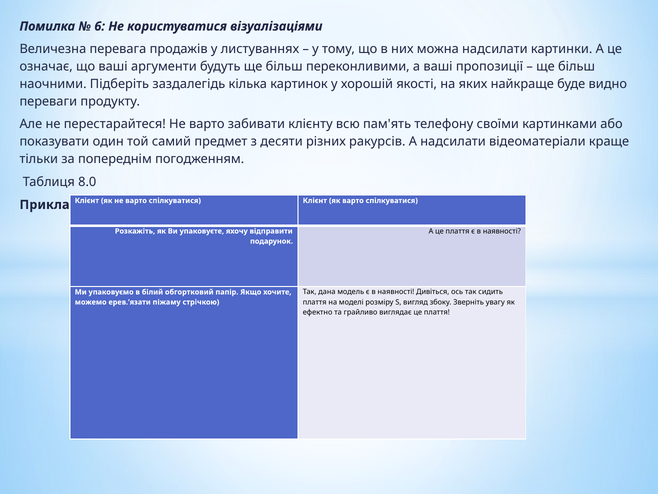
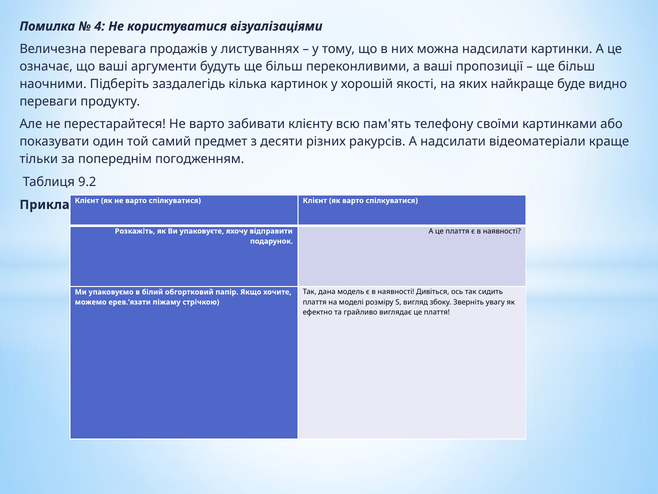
6: 6 -> 4 (100, 26)
8.0: 8.0 -> 9.2 (87, 182)
